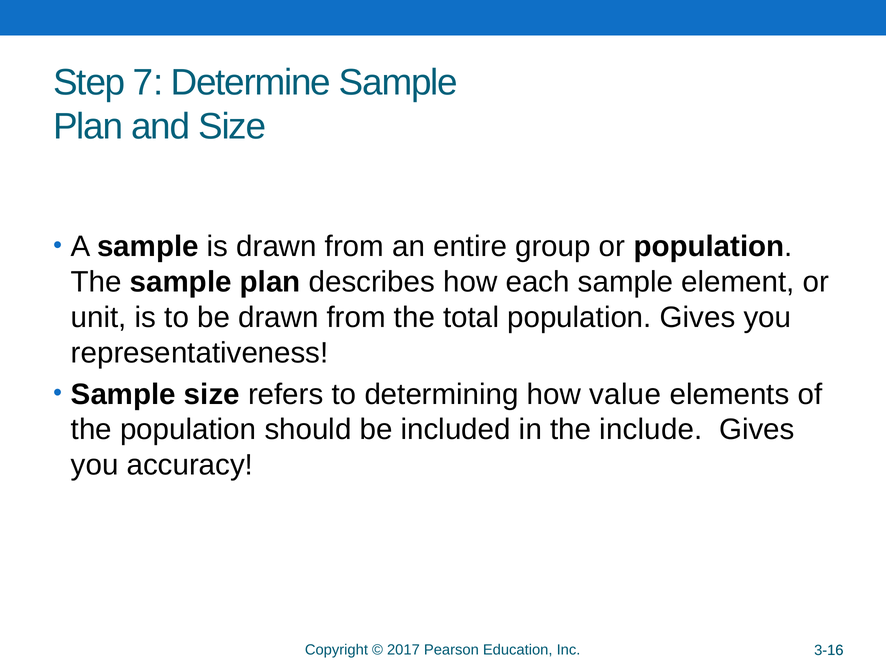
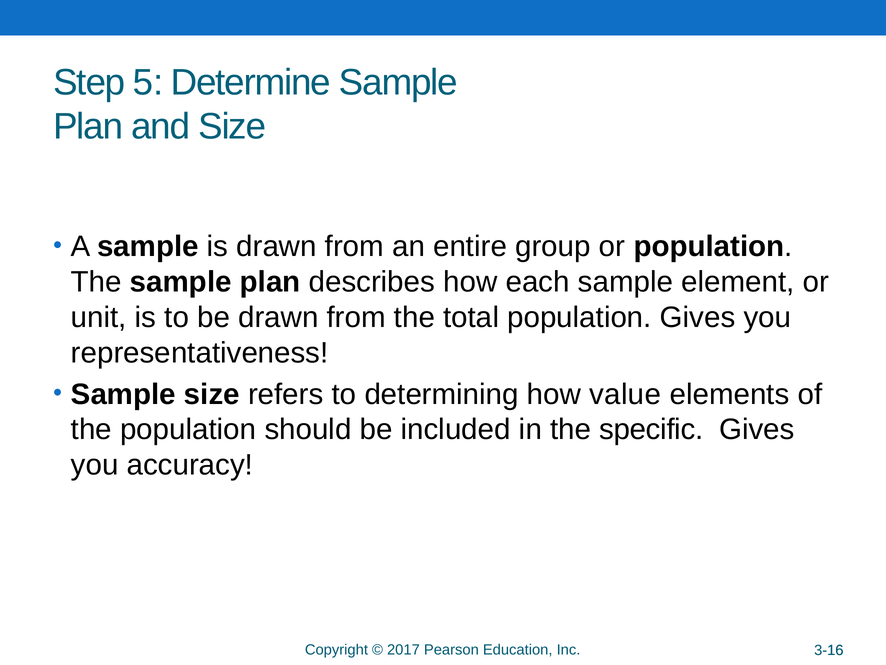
7: 7 -> 5 (148, 82)
include: include -> specific (651, 429)
